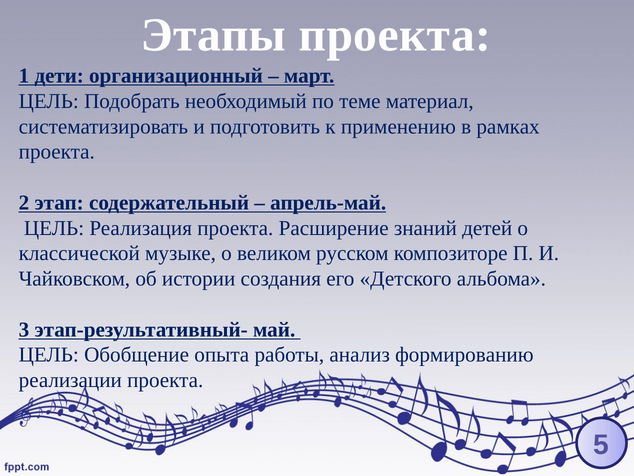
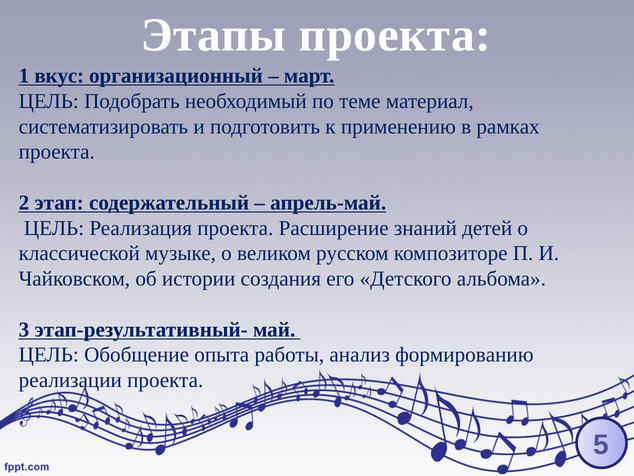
дети: дети -> вкус (59, 76)
